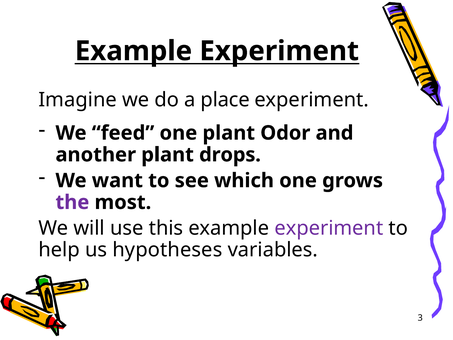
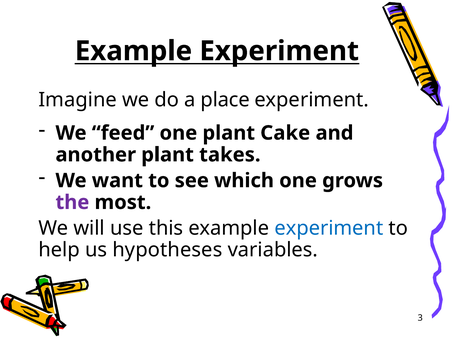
Odor: Odor -> Cake (285, 133)
drops: drops -> takes (230, 155)
experiment colour: purple -> blue (329, 228)
